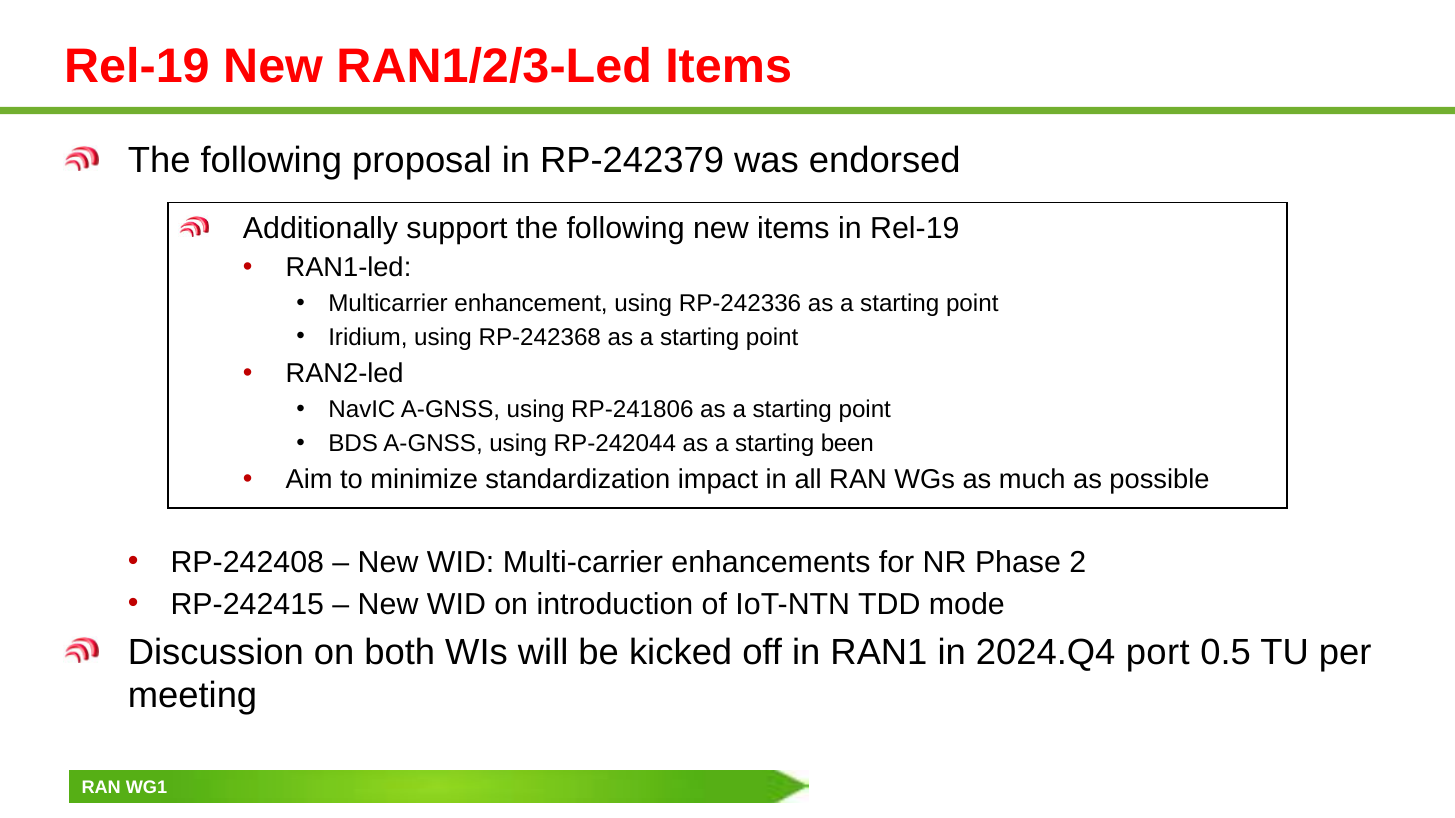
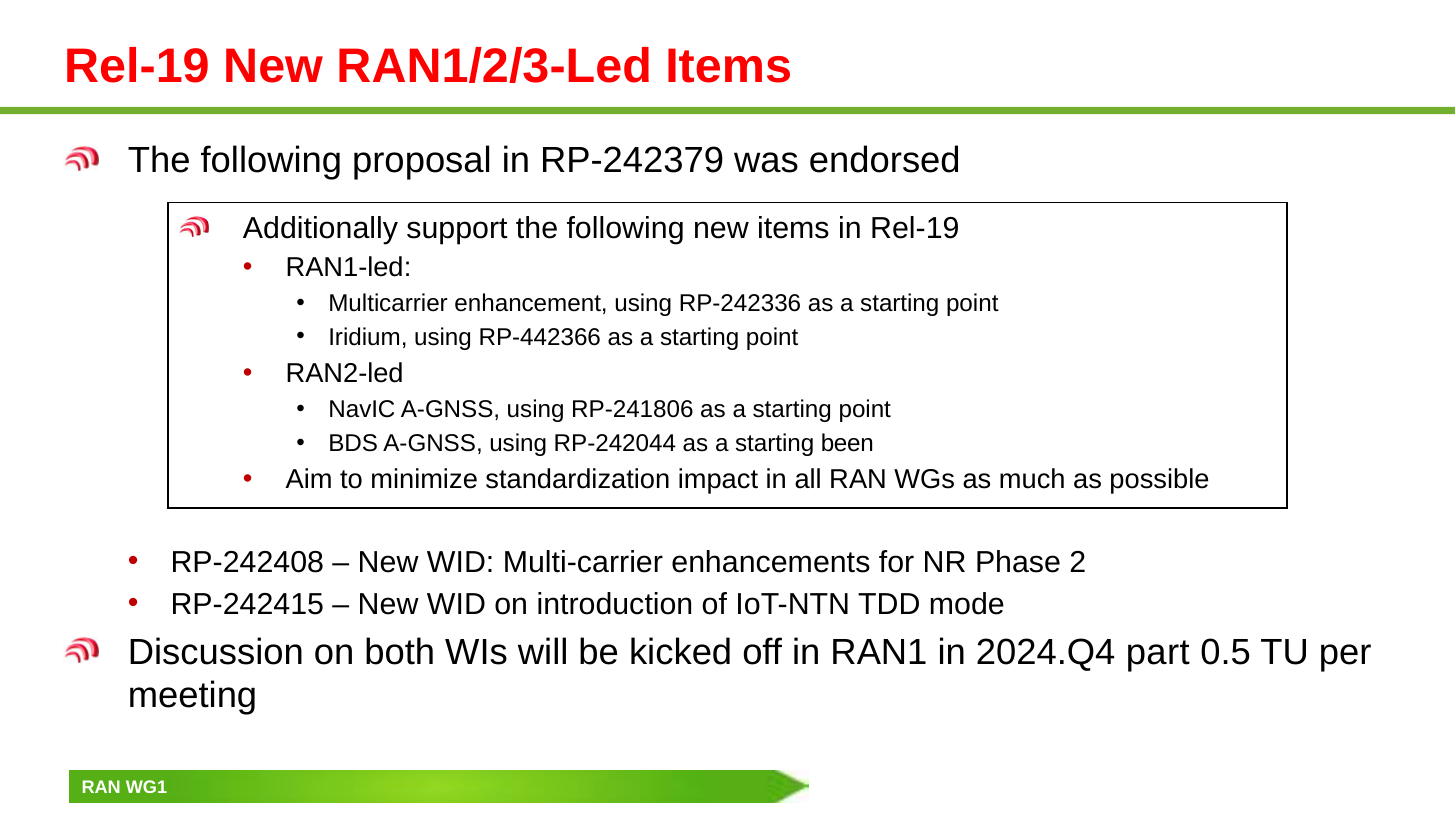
RP-242368: RP-242368 -> RP-442366 (540, 338)
port: port -> part (1158, 653)
